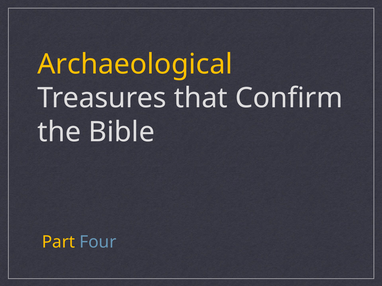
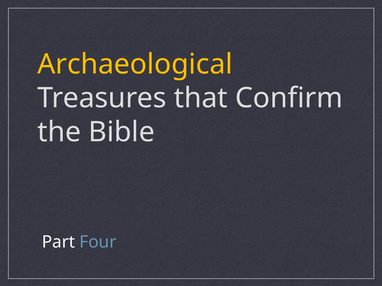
Part colour: yellow -> white (58, 242)
